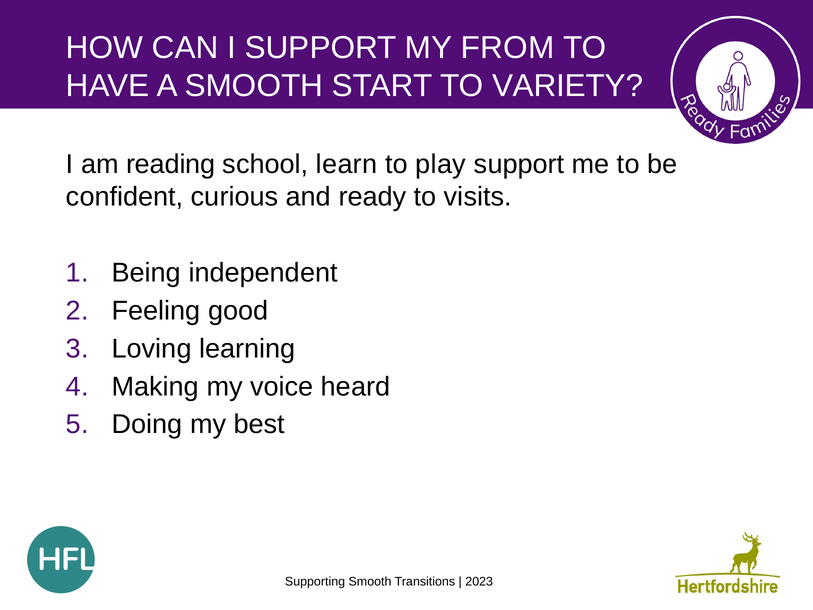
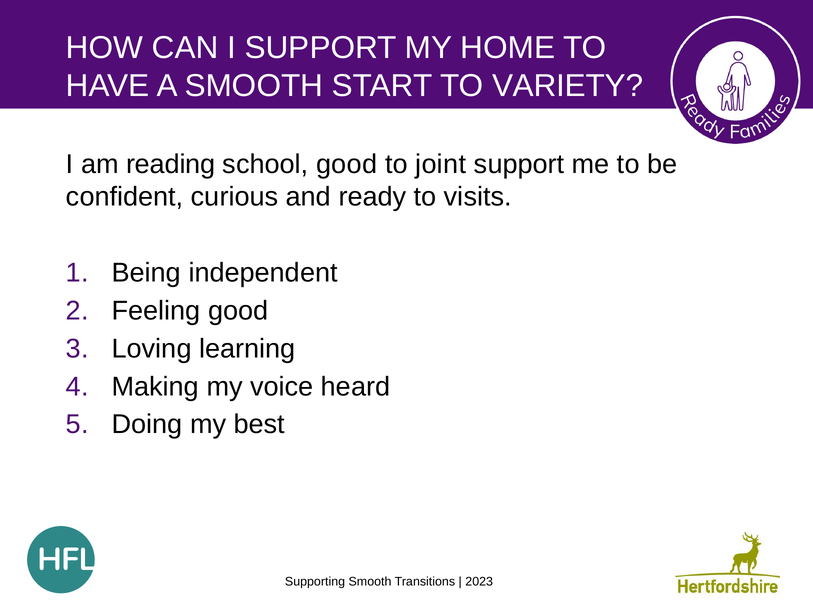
FROM: FROM -> HOME (508, 48)
school learn: learn -> good (347, 164)
play: play -> joint (441, 164)
